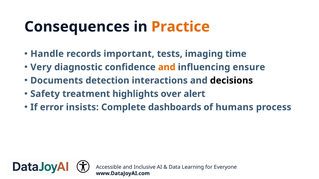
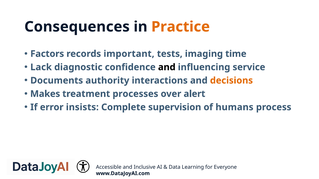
Handle: Handle -> Factors (47, 54)
Very: Very -> Lack (41, 67)
and colour: orange -> black (167, 67)
ensure: ensure -> service (249, 67)
detection: detection -> authority (107, 81)
decisions colour: black -> orange (231, 81)
Safety: Safety -> Makes (45, 94)
highlights: highlights -> processes (135, 94)
dashboards: dashboards -> supervision (175, 107)
